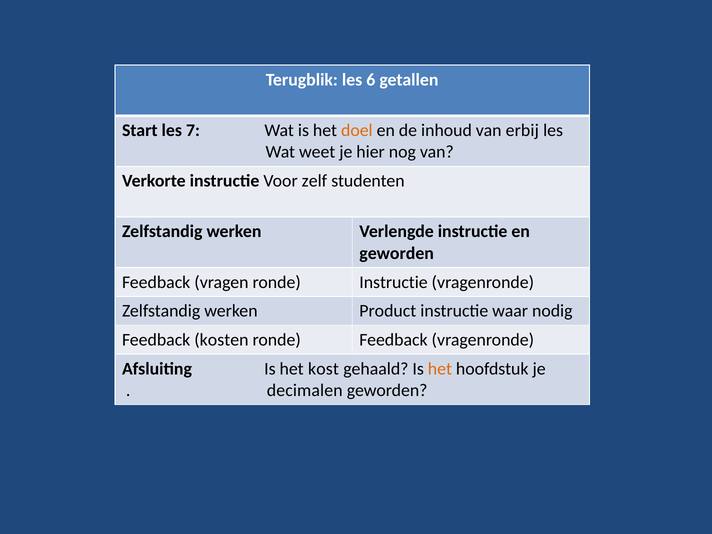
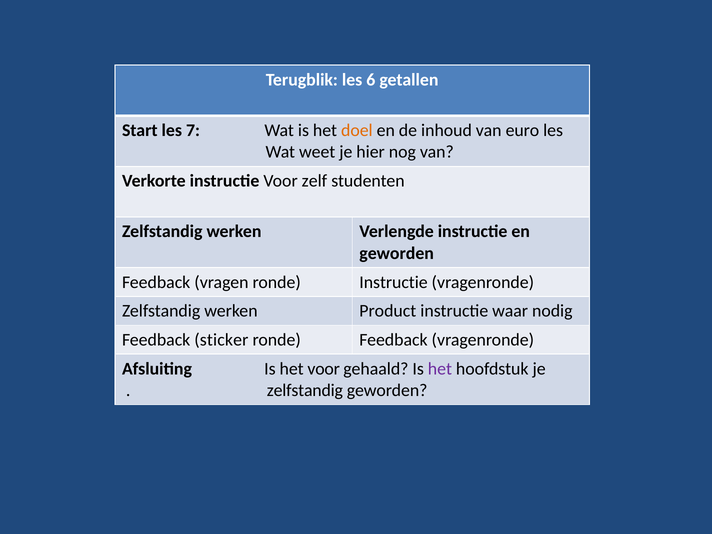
erbij: erbij -> euro (522, 130)
kosten: kosten -> sticker (221, 340)
het kost: kost -> voor (324, 369)
het colour: orange -> purple (440, 369)
decimalen: decimalen -> zelfstandig (305, 391)
